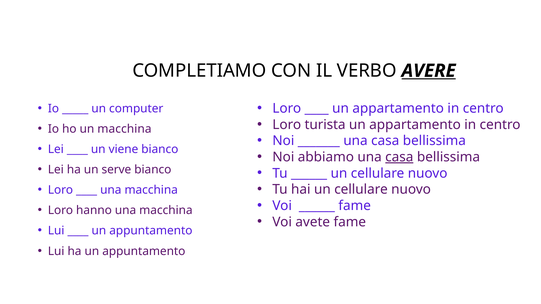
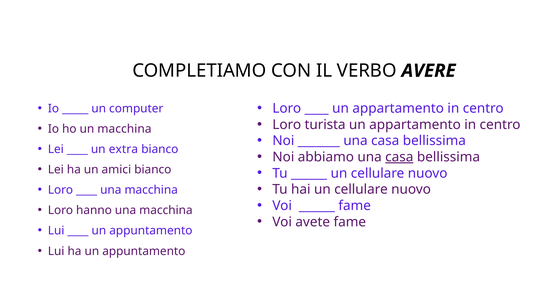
AVERE underline: present -> none (429, 71)
viene: viene -> extra (123, 149)
serve: serve -> amici (116, 170)
